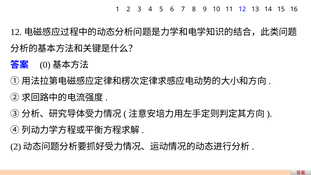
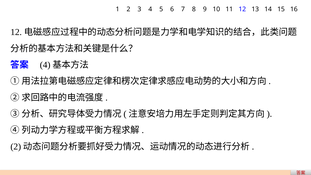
0: 0 -> 4 (45, 65)
